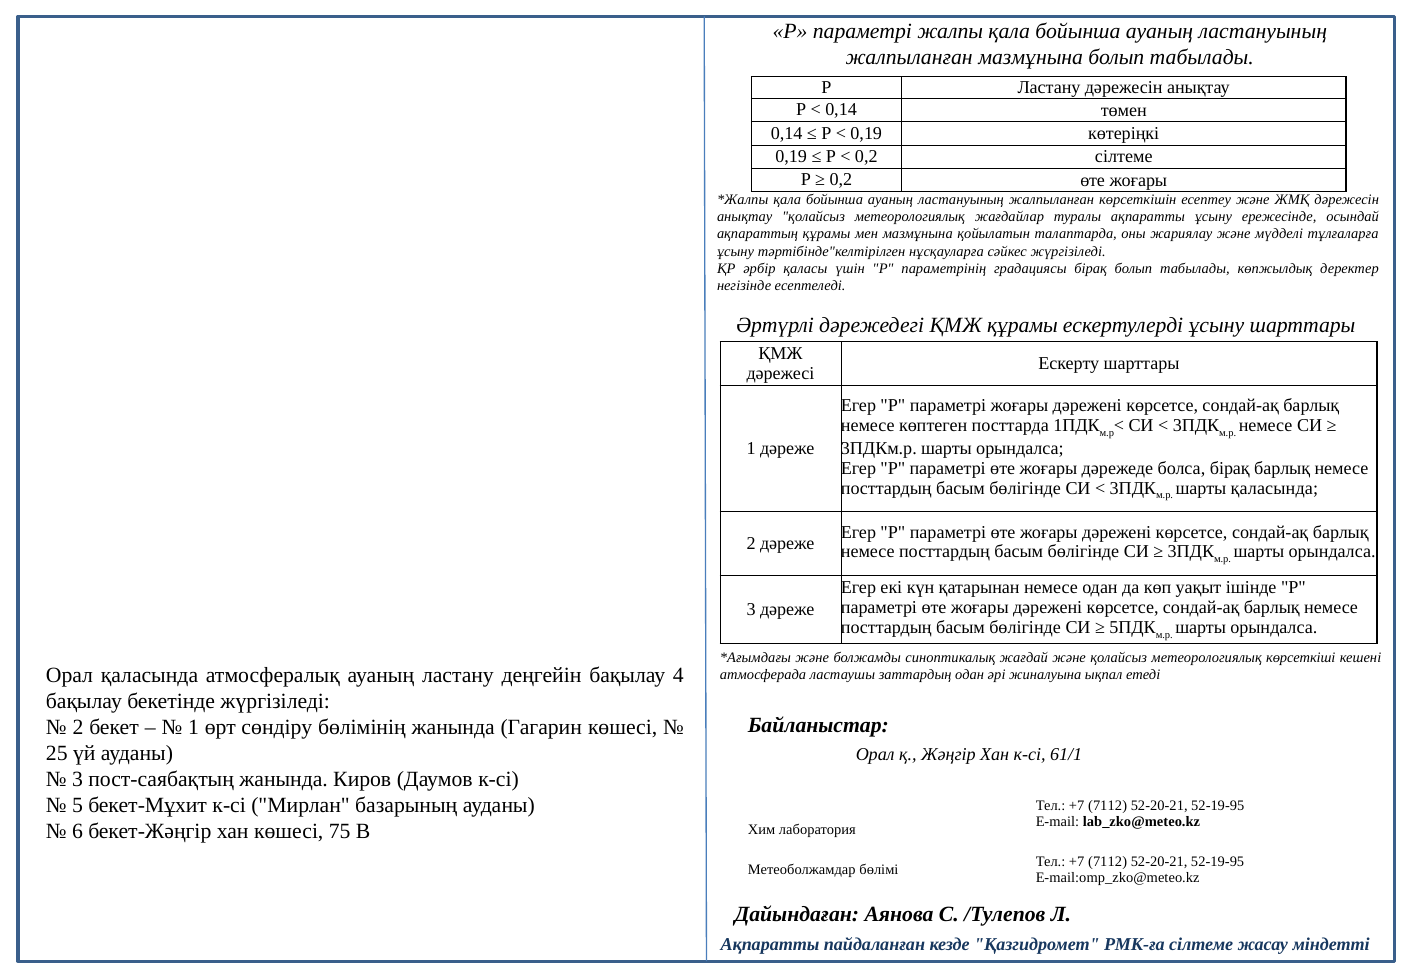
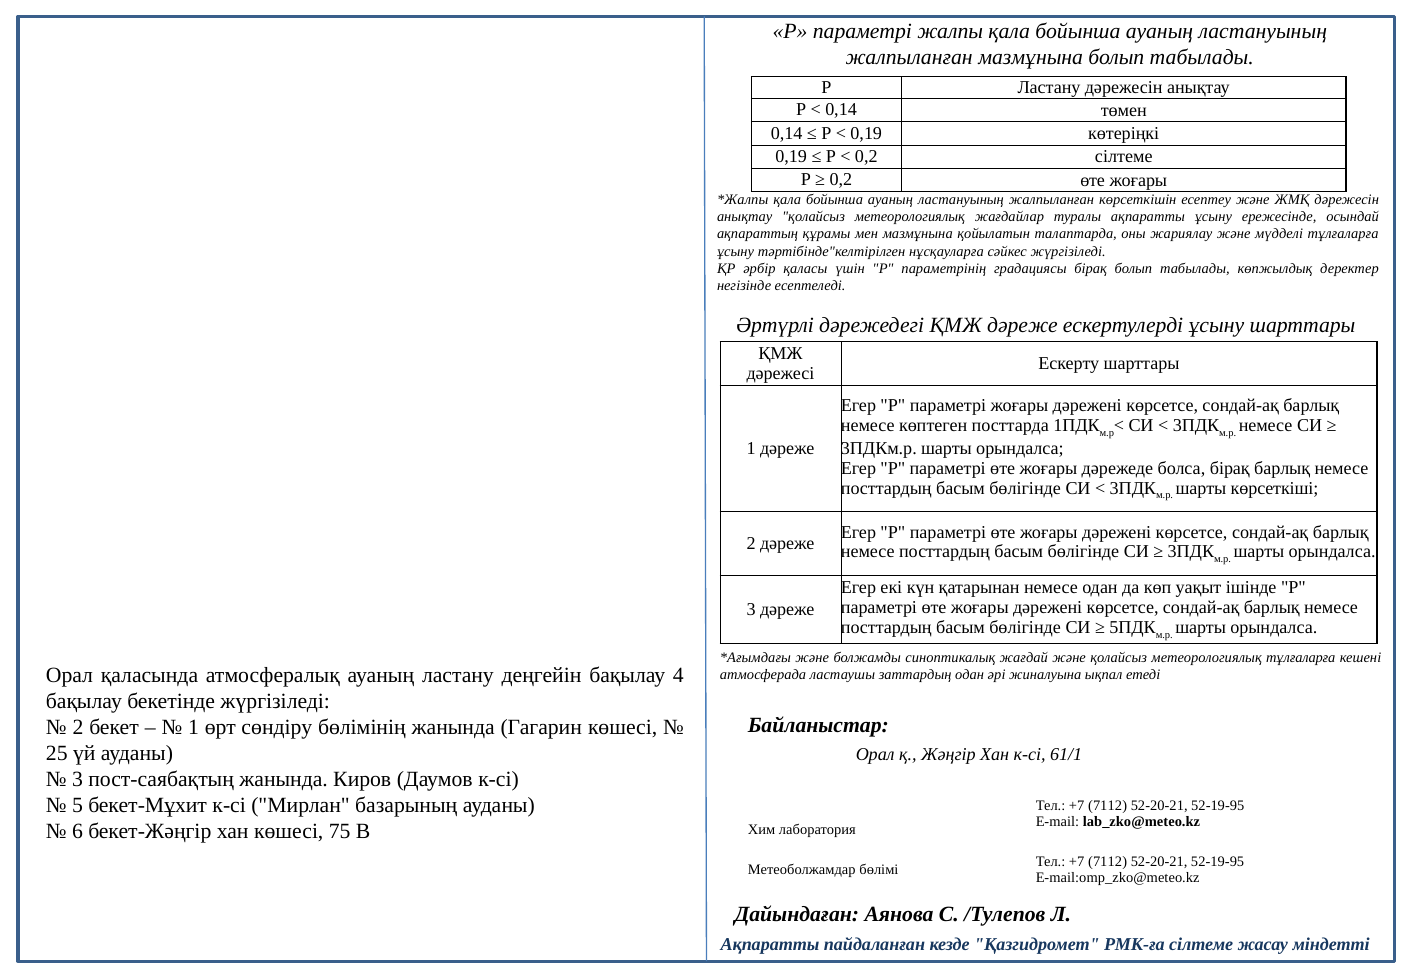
ҚМЖ құрамы: құрамы -> дәреже (1023, 325)
шарты қаласында: қаласында -> көрсеткіші (1275, 489)
метеорологиялық көрсеткіші: көрсеткіші -> тұлғаларға (1301, 658)
